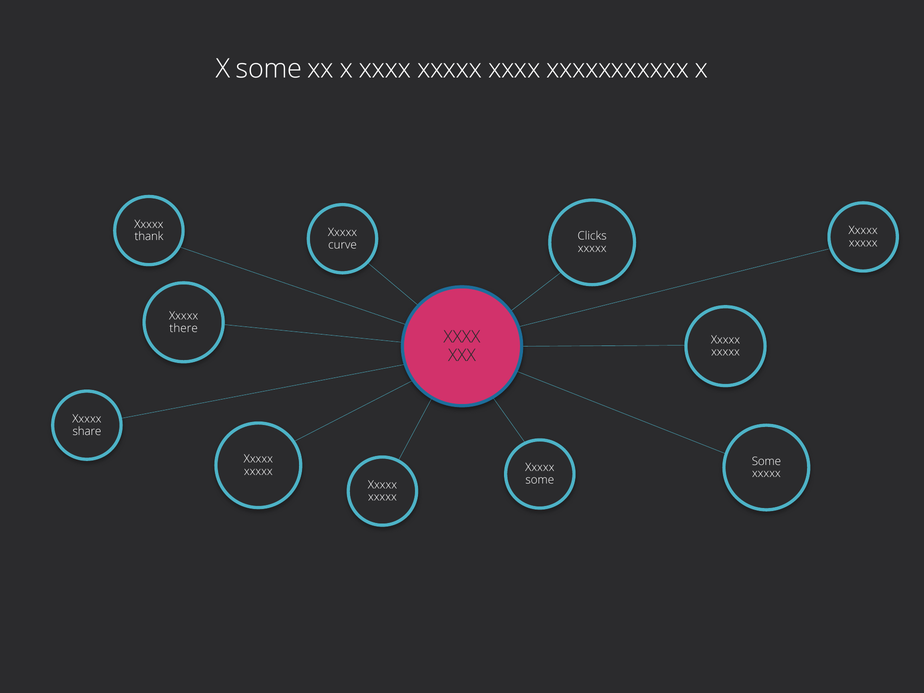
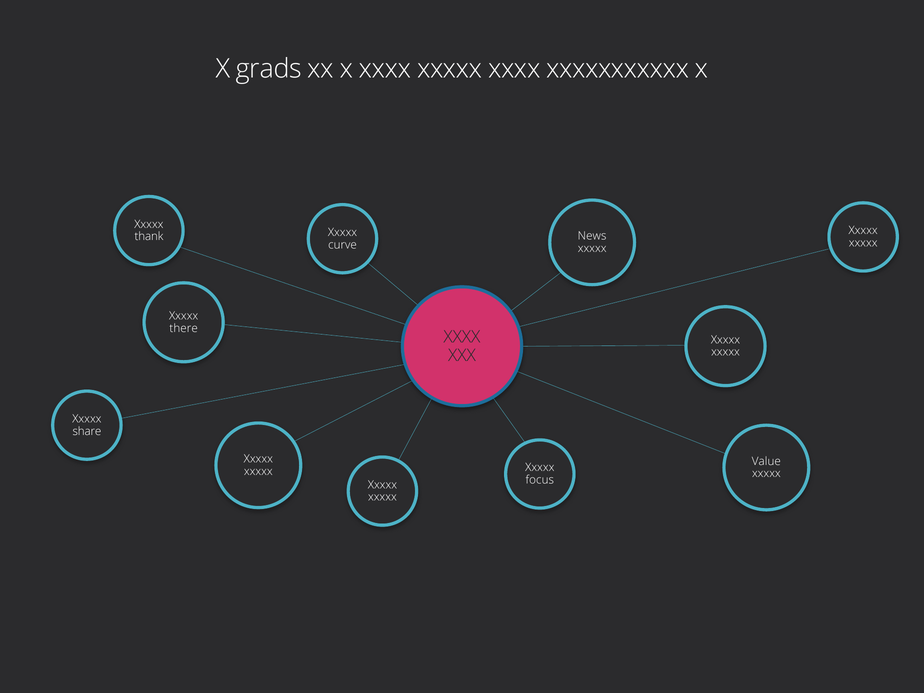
X some: some -> grads (269, 69)
Clicks: Clicks -> News (592, 236)
Some: Some -> Value (766, 461)
some: some -> focus (540, 480)
